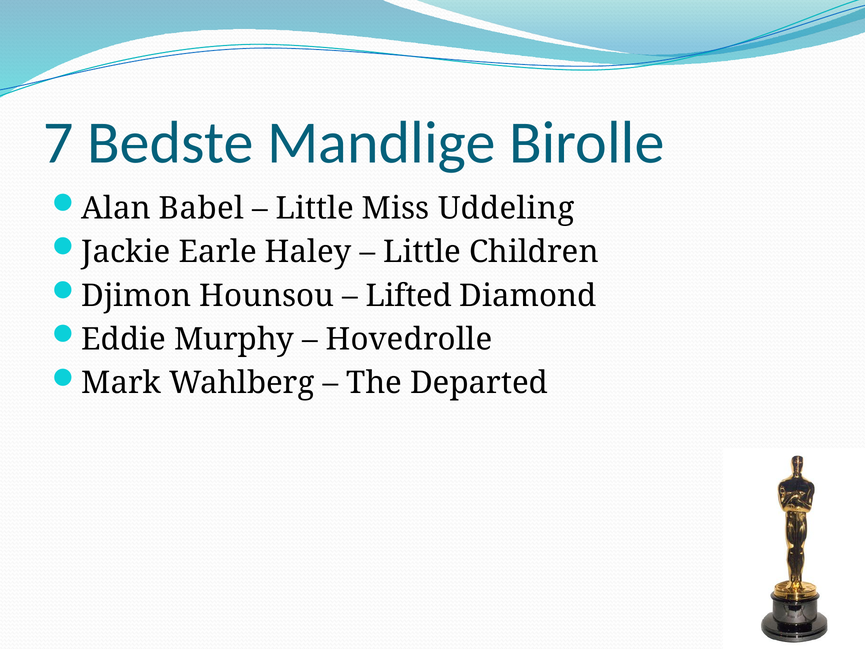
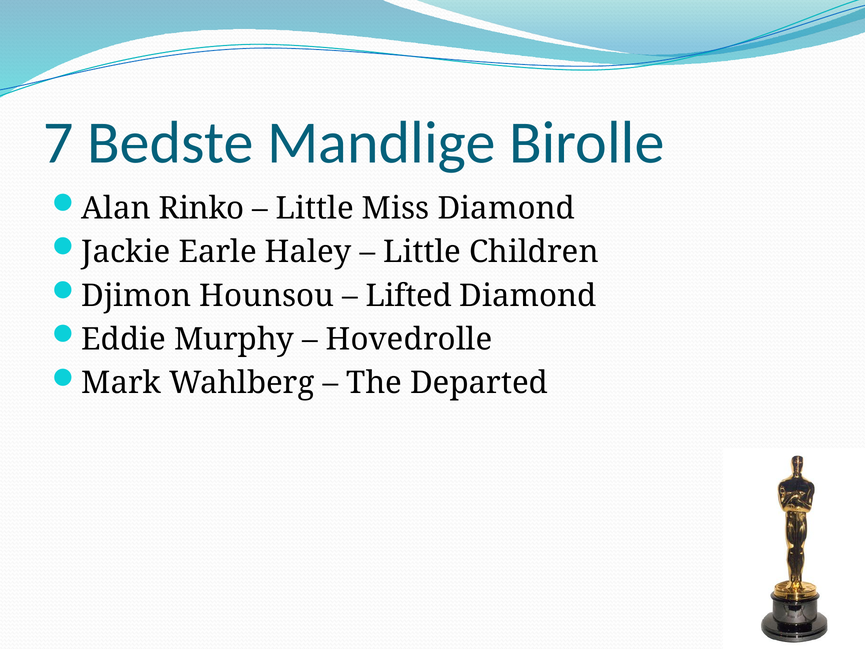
Babel: Babel -> Rinko (202, 208)
Miss Uddeling: Uddeling -> Diamond (506, 208)
